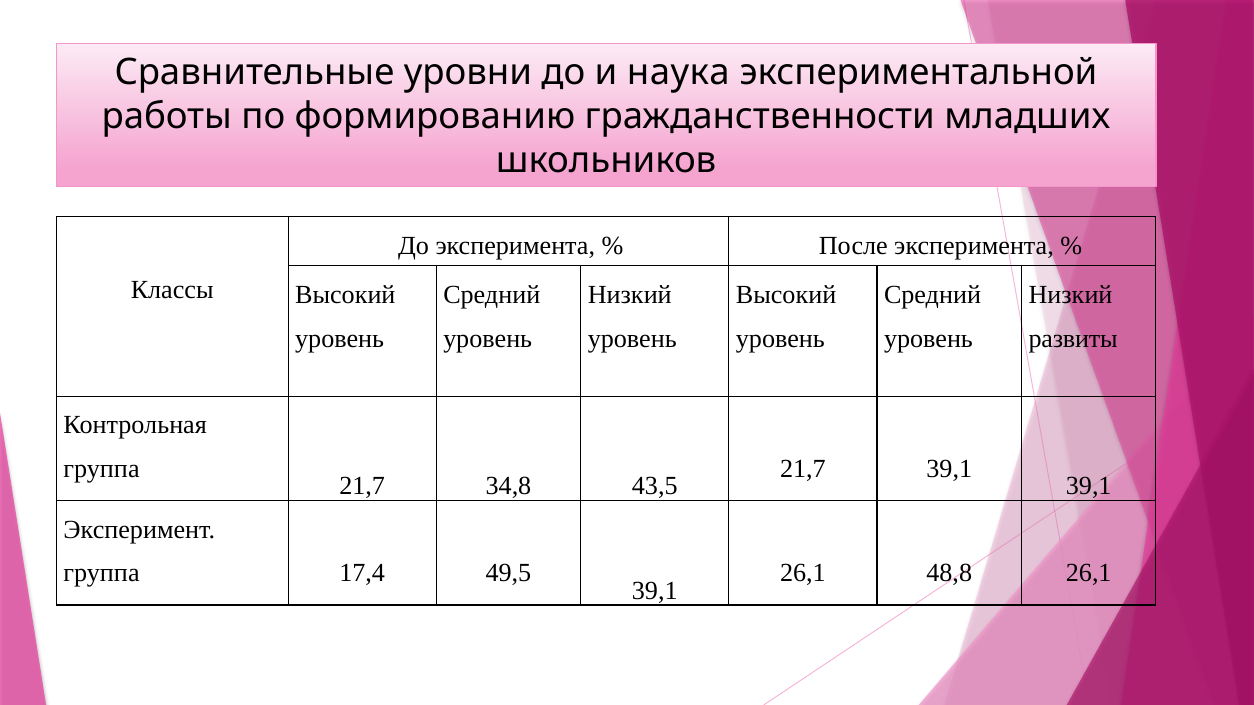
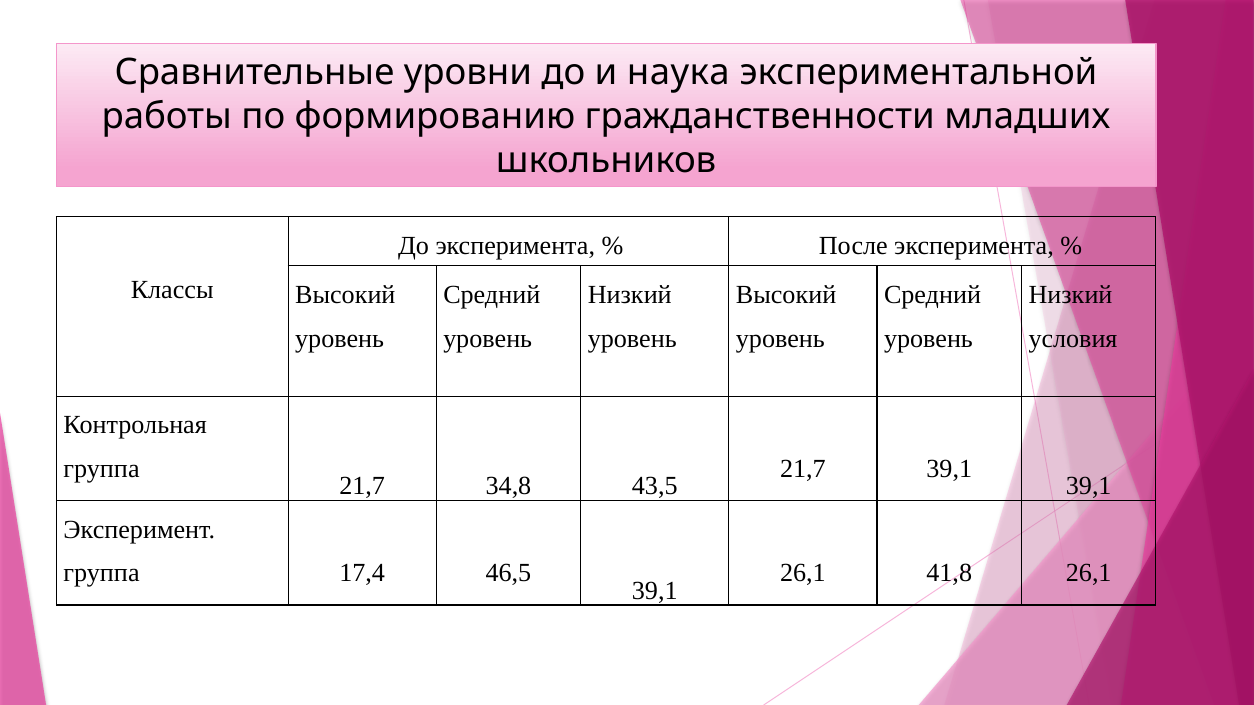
развиты: развиты -> условия (1073, 339)
49,5: 49,5 -> 46,5 (508, 574)
48,8: 48,8 -> 41,8 (949, 574)
